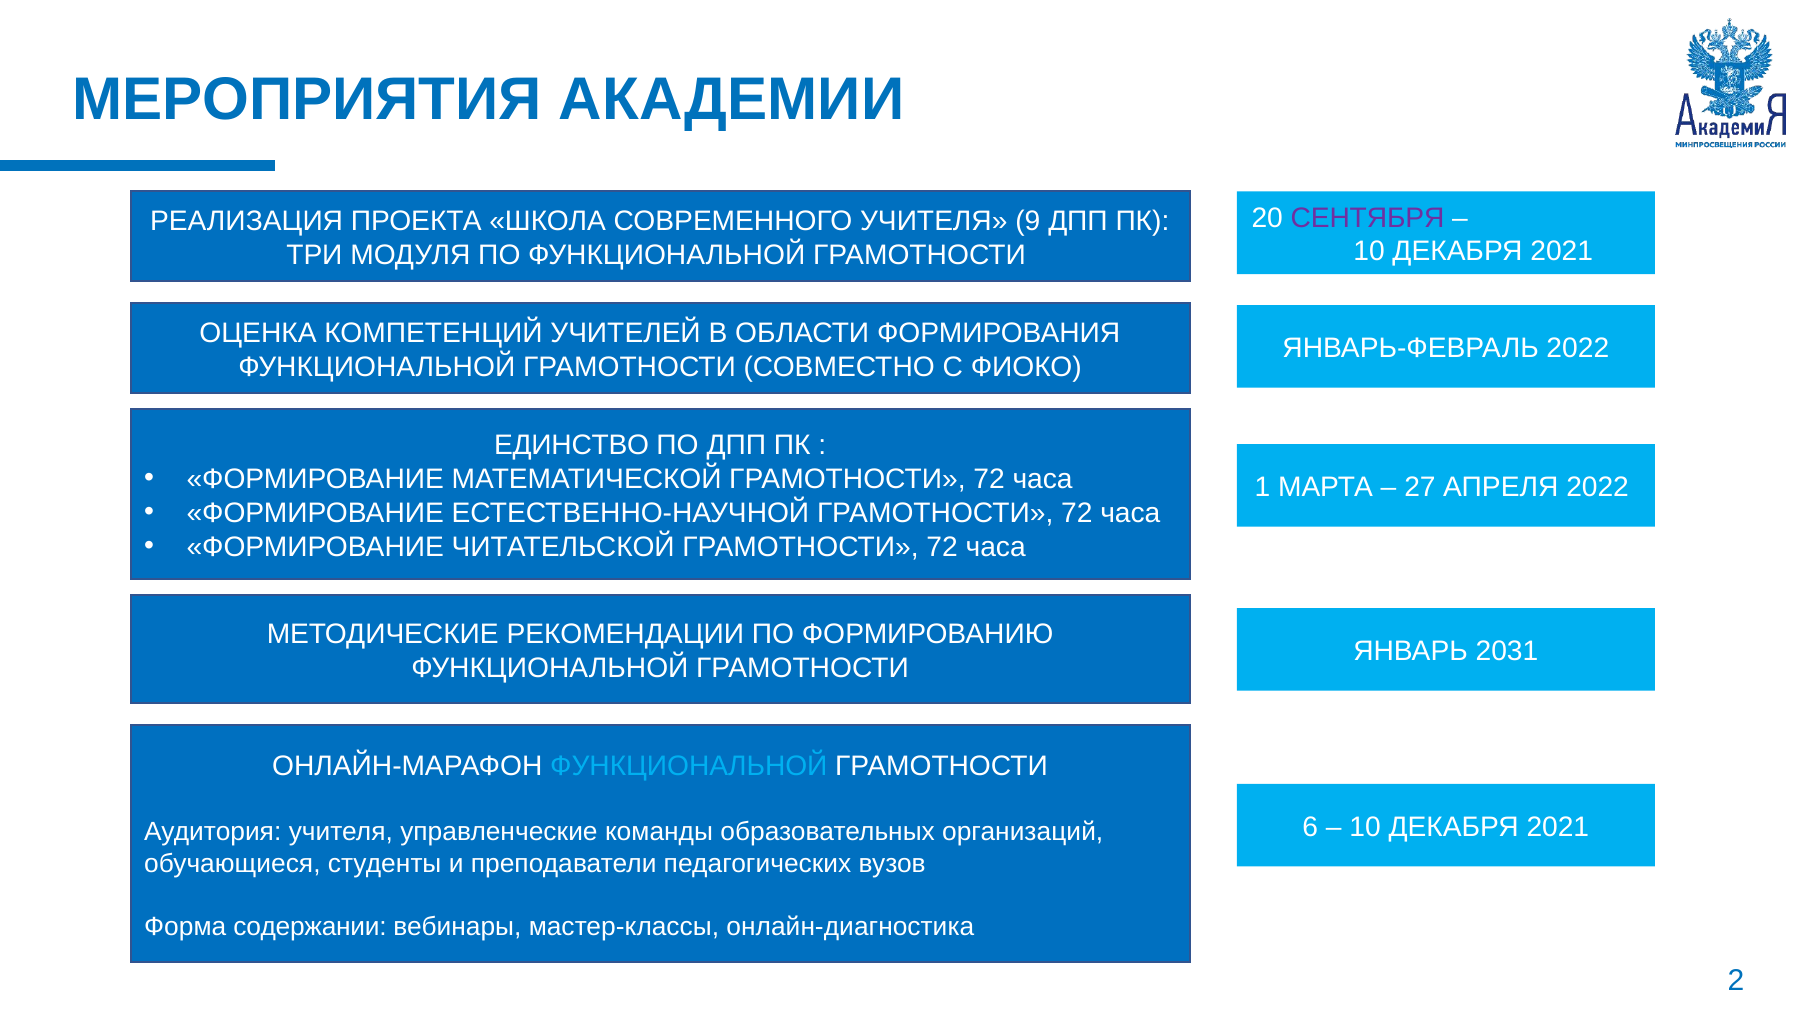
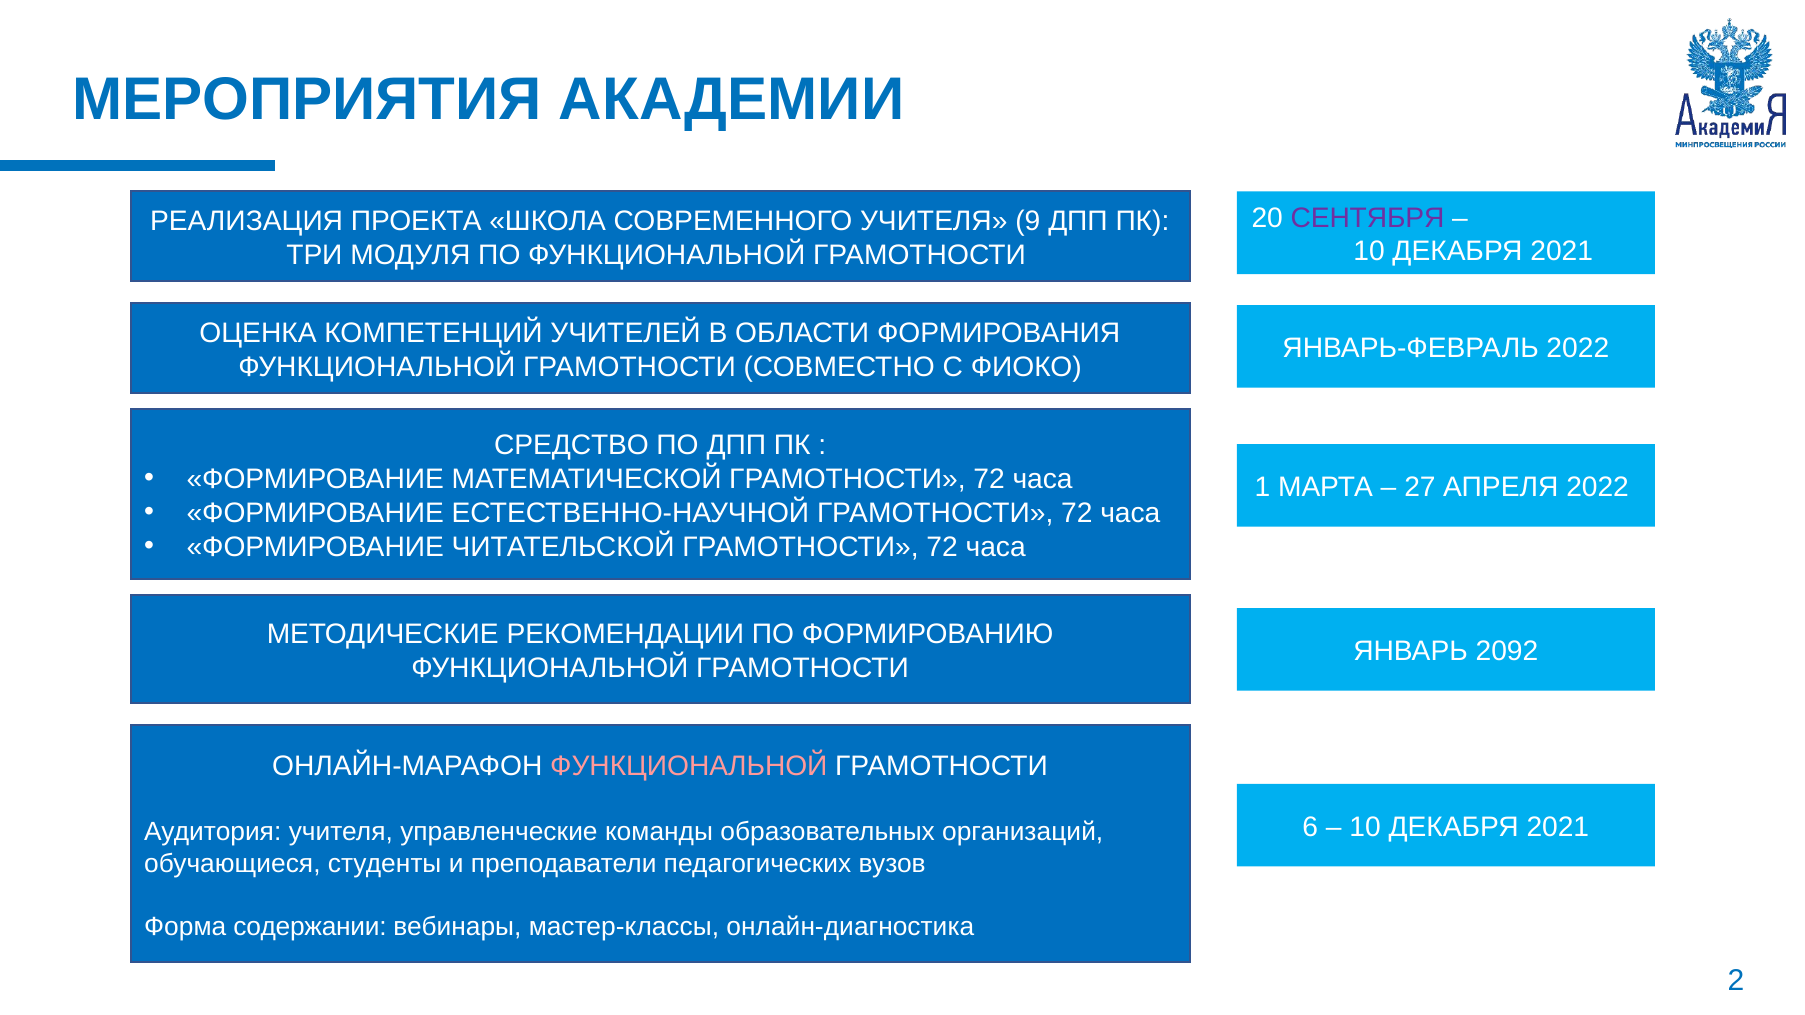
ЕДИНСТВО: ЕДИНСТВО -> СРЕДСТВО (571, 445)
2031: 2031 -> 2092 (1507, 652)
ФУНКЦИОНАЛЬНОЙ colour: light blue -> pink (689, 766)
